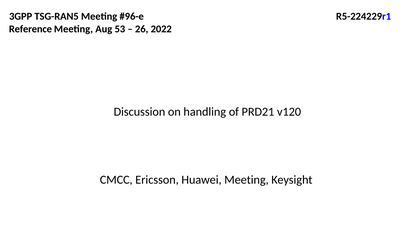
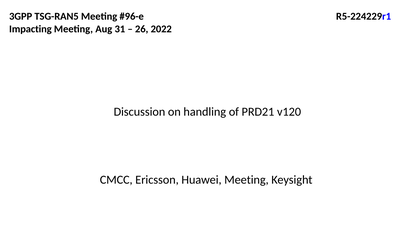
Reference: Reference -> Impacting (30, 29)
53: 53 -> 31 (120, 29)
